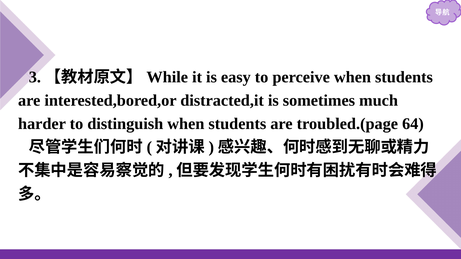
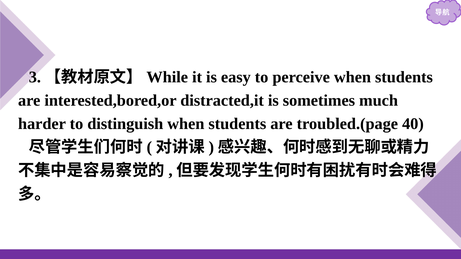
64: 64 -> 40 (413, 124)
